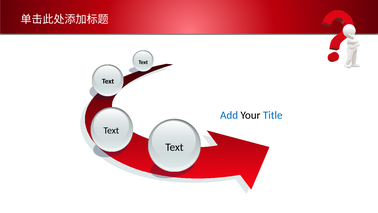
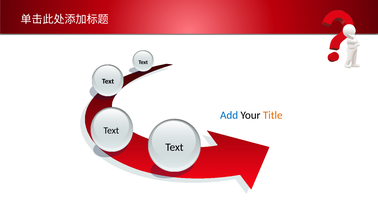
Title colour: blue -> orange (273, 115)
